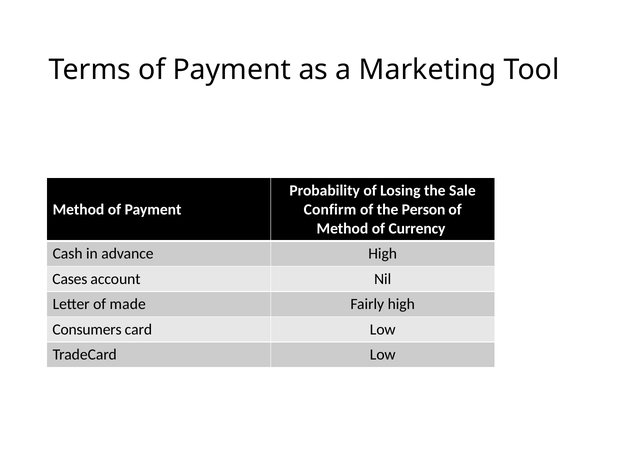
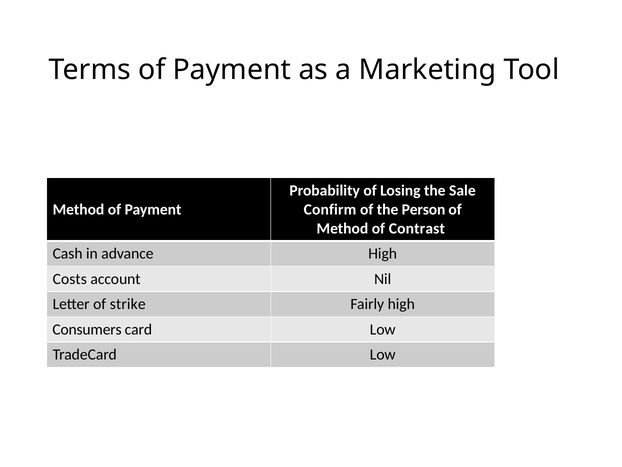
Currency: Currency -> Contrast (417, 228)
Cases: Cases -> Costs (70, 279)
made: made -> strike (128, 304)
